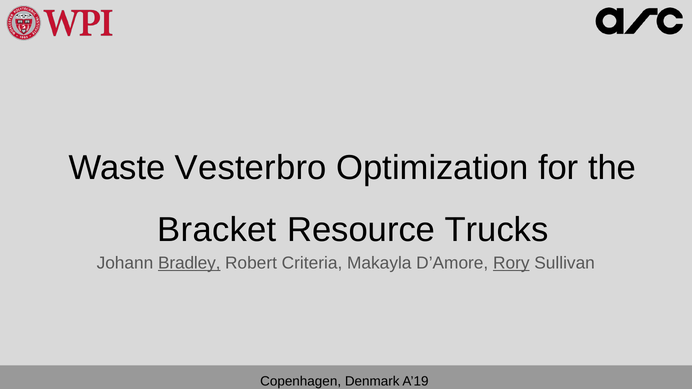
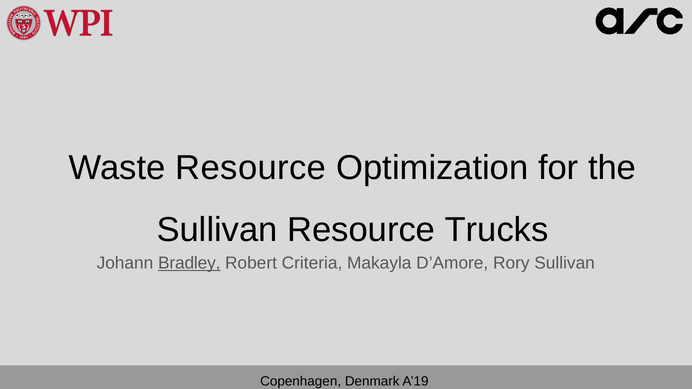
Waste Vesterbro: Vesterbro -> Resource (251, 168)
Bracket: Bracket -> Sullivan (217, 230)
Rory underline: present -> none (511, 263)
